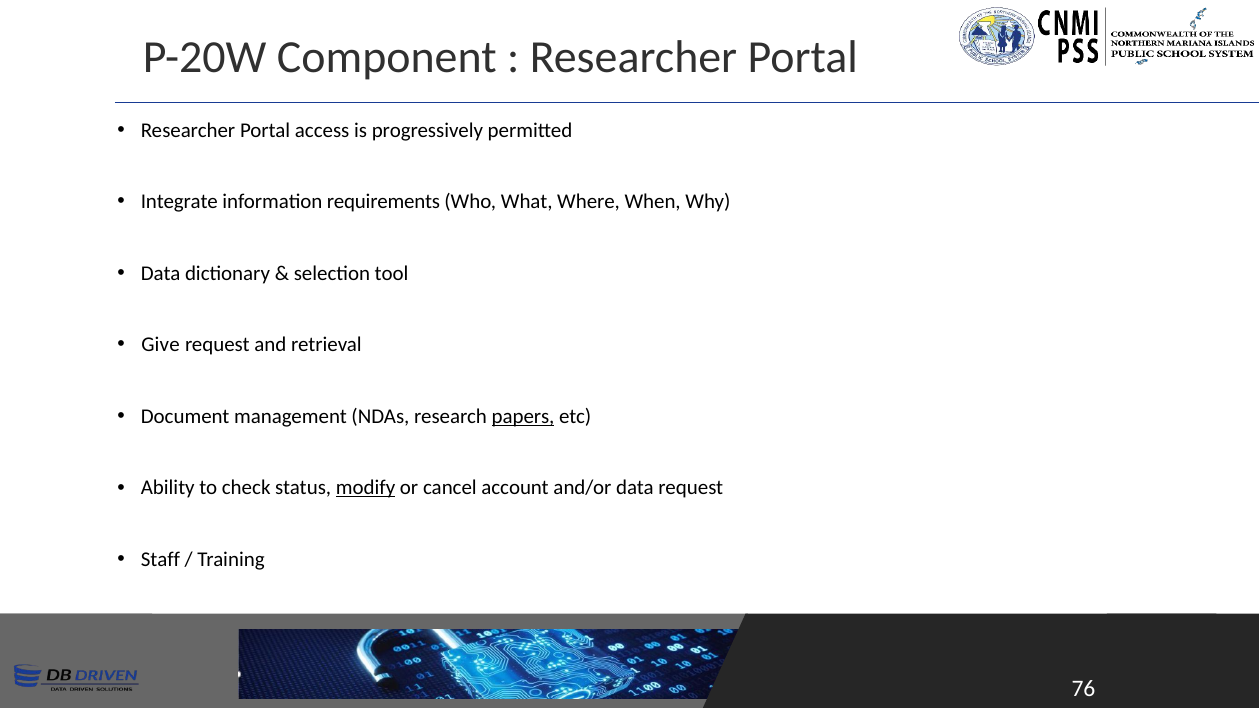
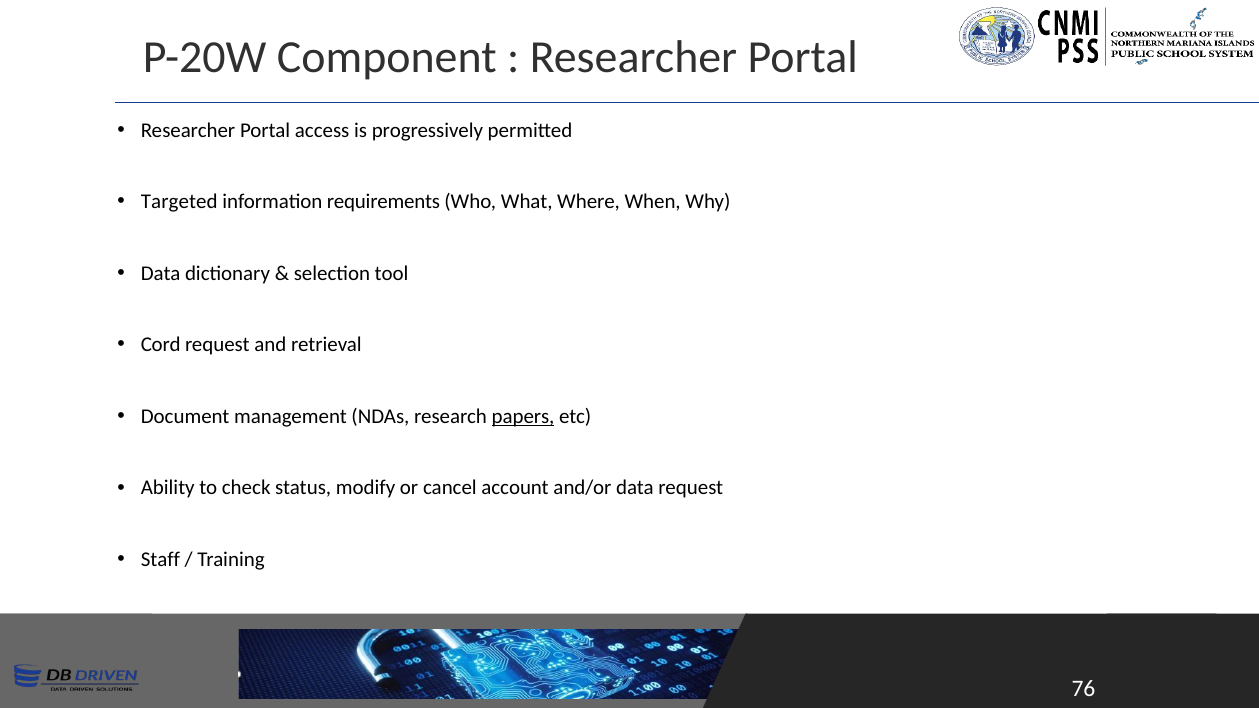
Integrate: Integrate -> Targeted (179, 202)
Give: Give -> Cord (161, 345)
modify underline: present -> none (366, 488)
